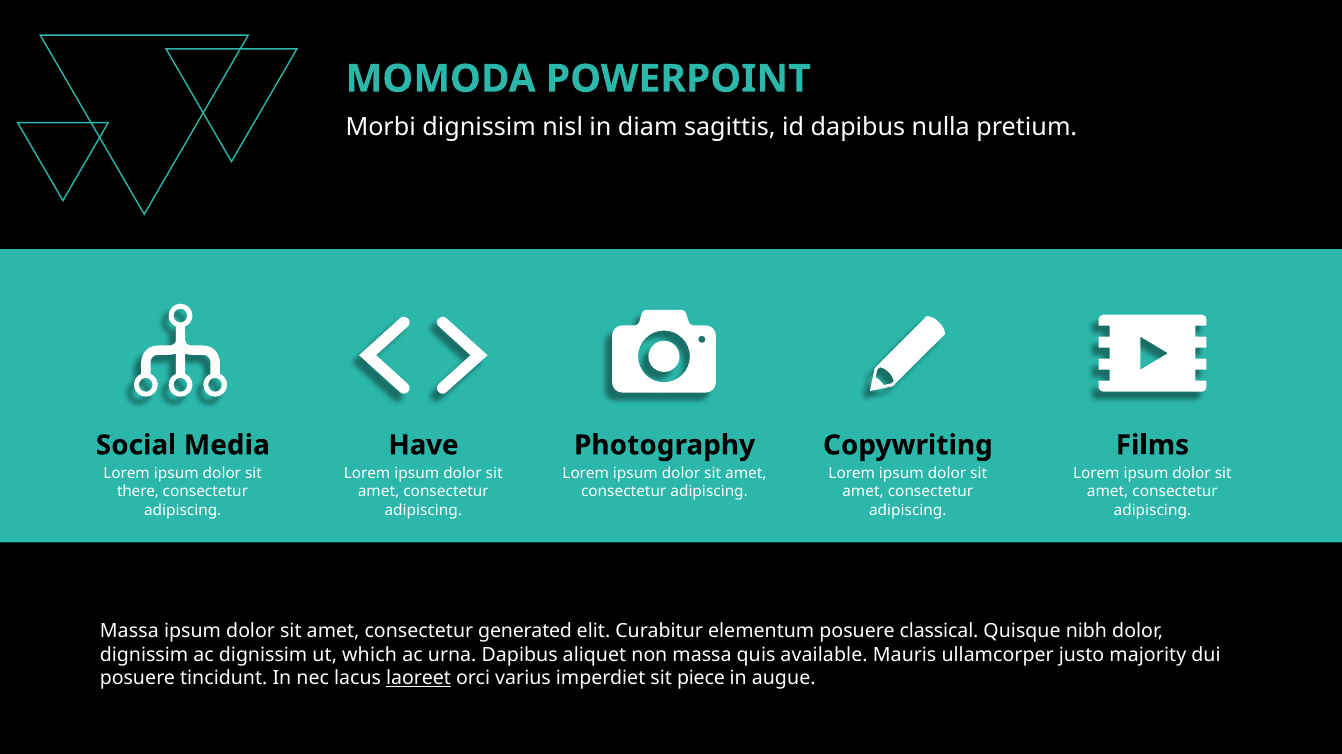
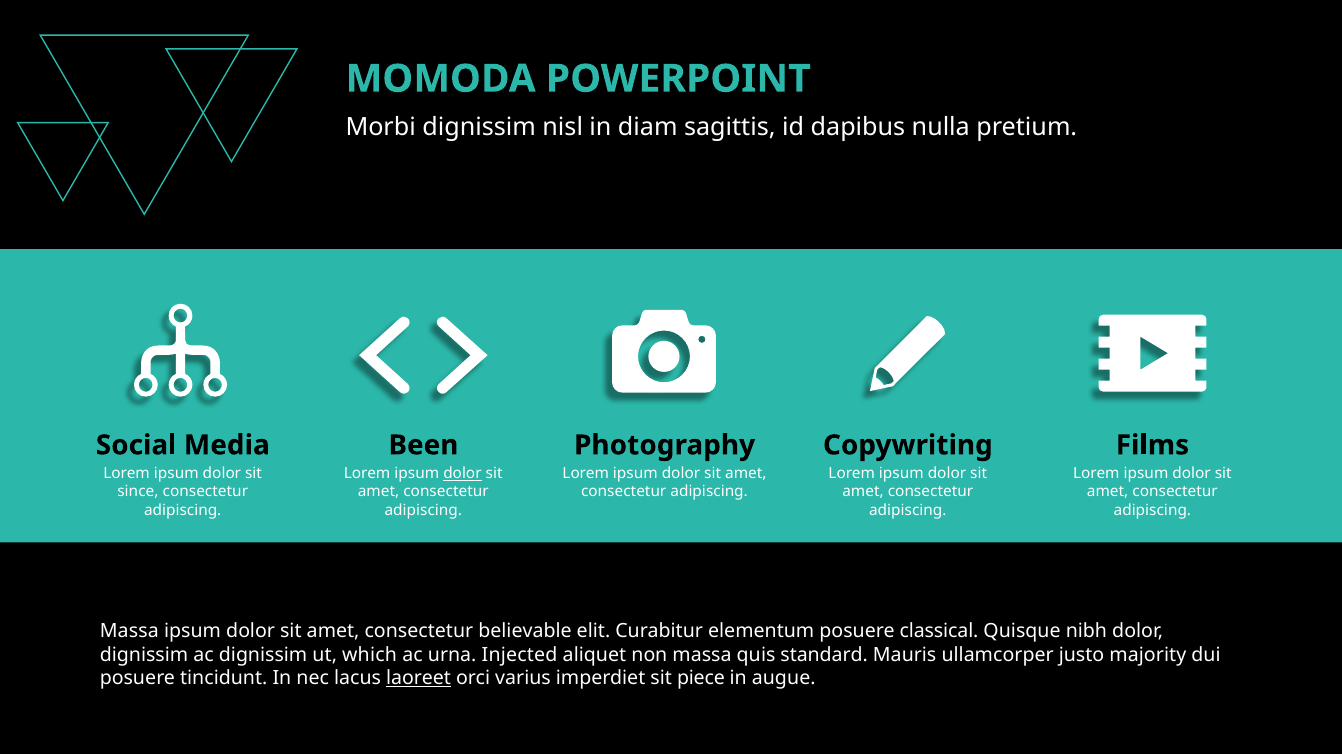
Have: Have -> Been (423, 446)
dolor underline: none -> present (462, 474)
there: there -> since (138, 492)
generated: generated -> believable (525, 632)
urna Dapibus: Dapibus -> Injected (520, 655)
available: available -> standard (824, 655)
